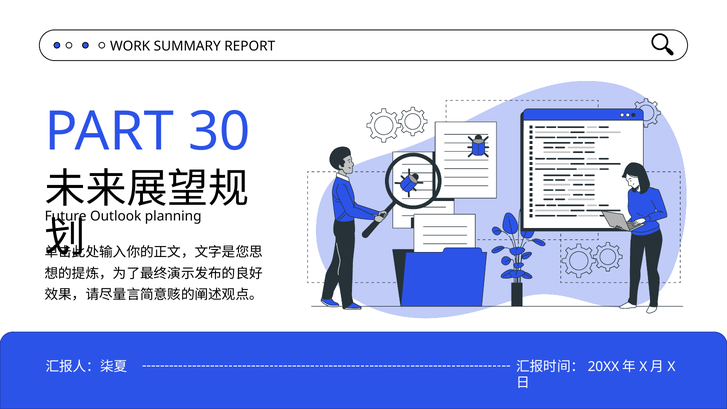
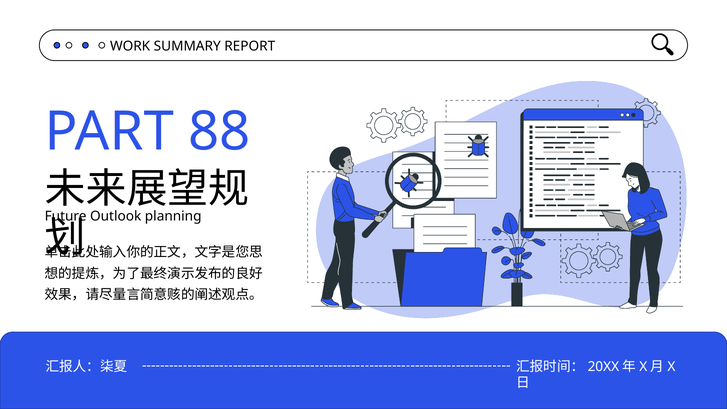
30: 30 -> 88 (219, 132)
